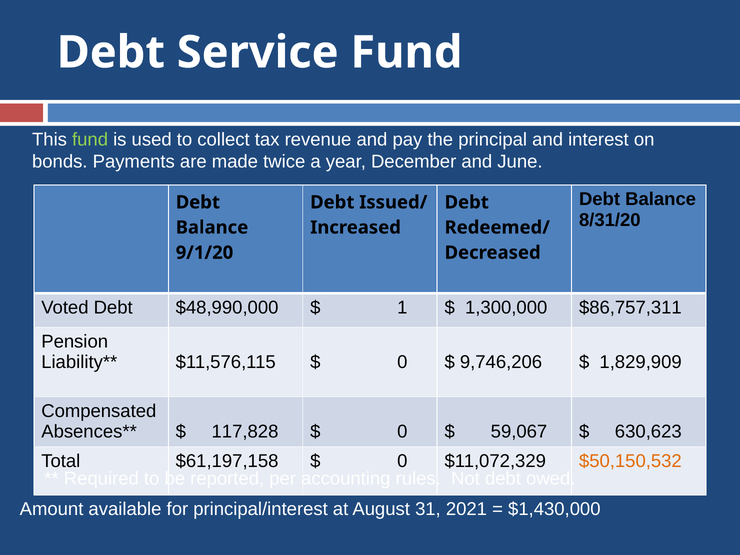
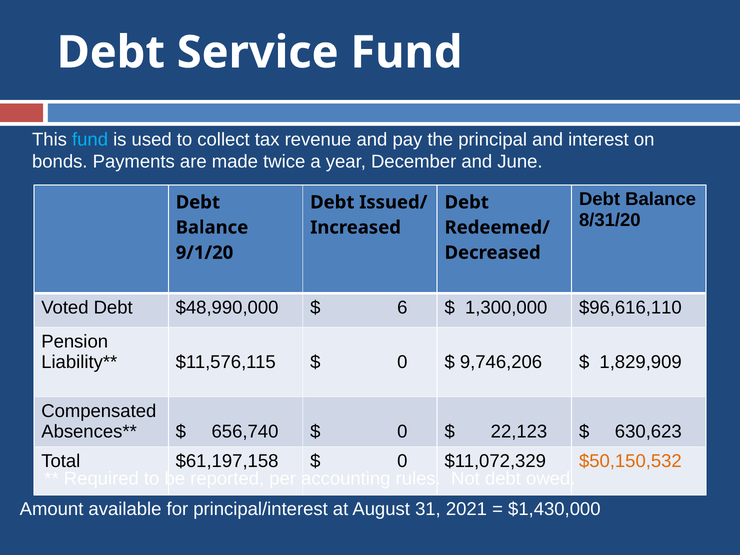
fund colour: light green -> light blue (90, 139)
1: 1 -> 6 (402, 307)
$86,757,311: $86,757,311 -> $96,616,110 (630, 307)
117,828: 117,828 -> 656,740 (245, 432)
59,067: 59,067 -> 22,123 (519, 432)
